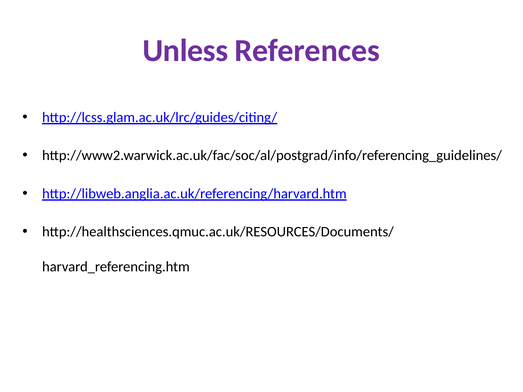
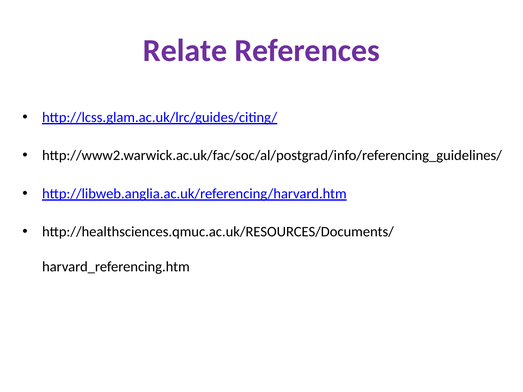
Unless: Unless -> Relate (185, 51)
